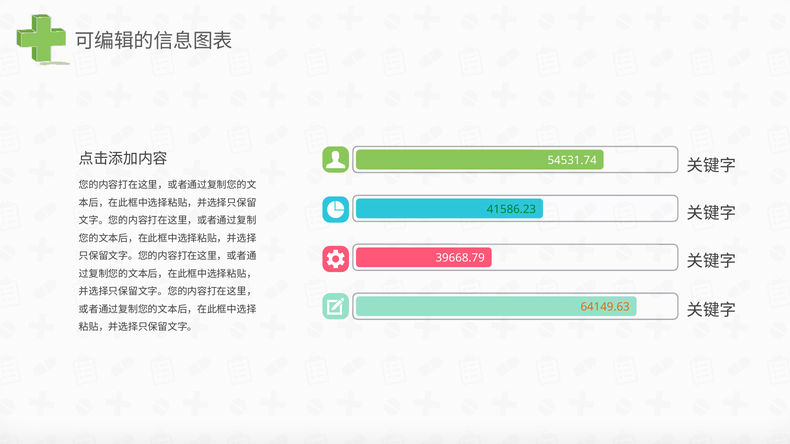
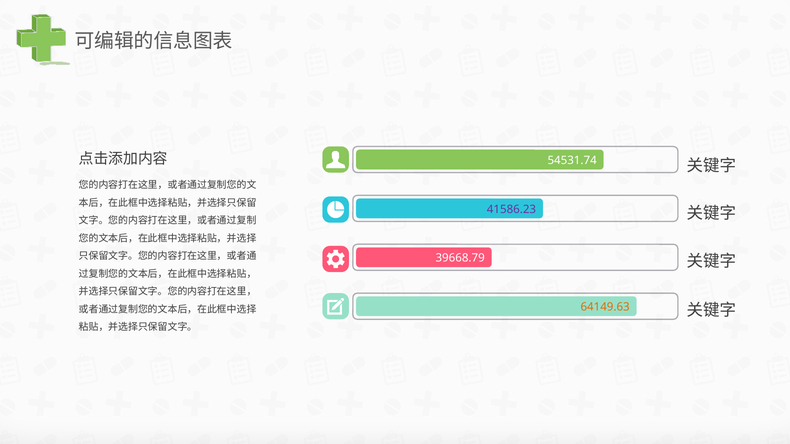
41586.23 colour: green -> purple (511, 209)
